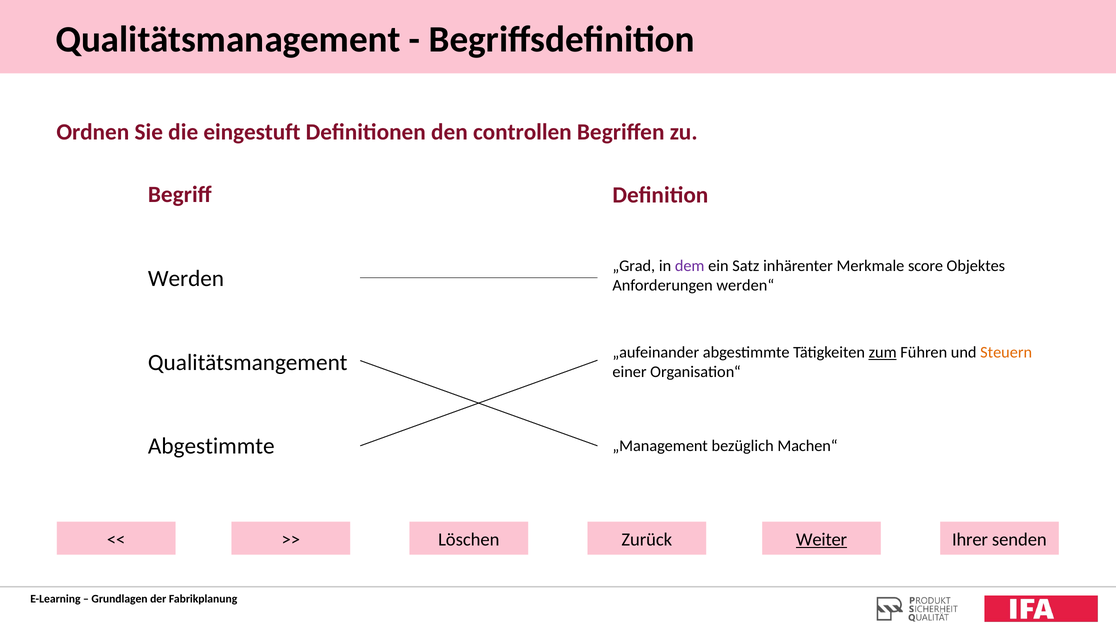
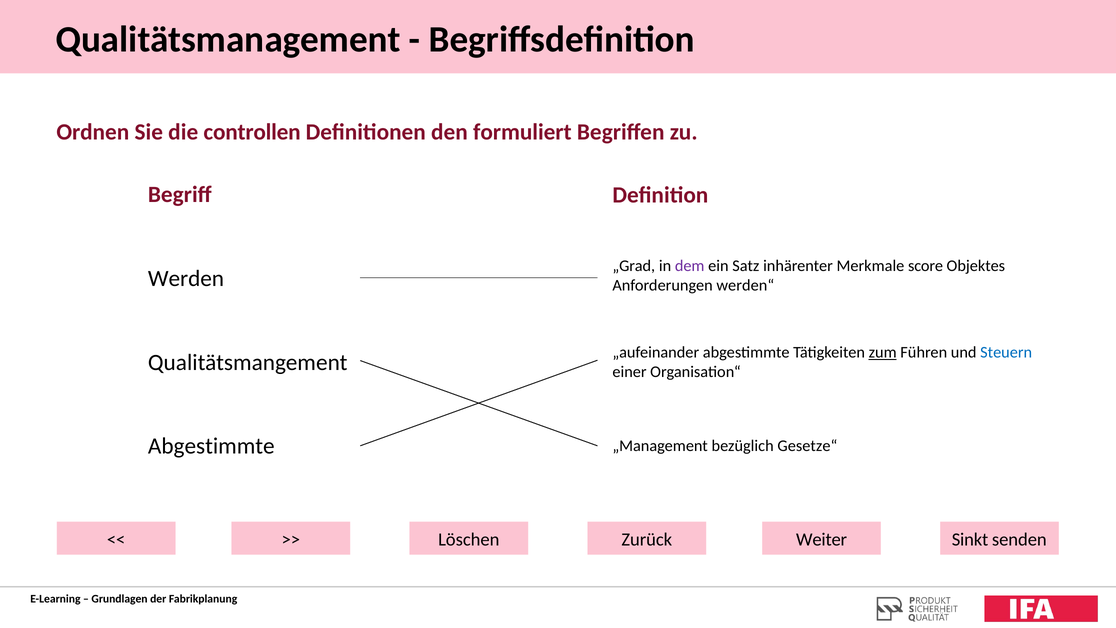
eingestuft: eingestuft -> controllen (252, 132)
controllen: controllen -> formuliert (522, 132)
Steuern colour: orange -> blue (1006, 352)
Machen“: Machen“ -> Gesetze“ (807, 446)
Weiter underline: present -> none (822, 539)
Ihrer: Ihrer -> Sinkt (970, 539)
